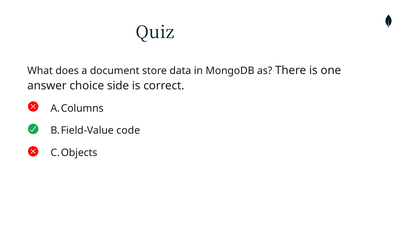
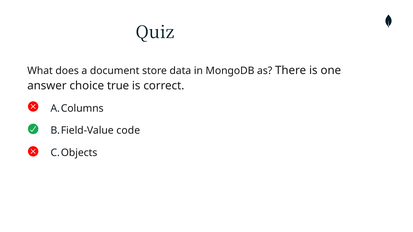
side: side -> true (118, 86)
